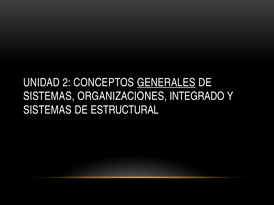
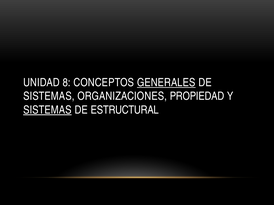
2: 2 -> 8 (67, 83)
INTEGRADO: INTEGRADO -> PROPIEDAD (197, 96)
SISTEMAS underline: none -> present (47, 110)
